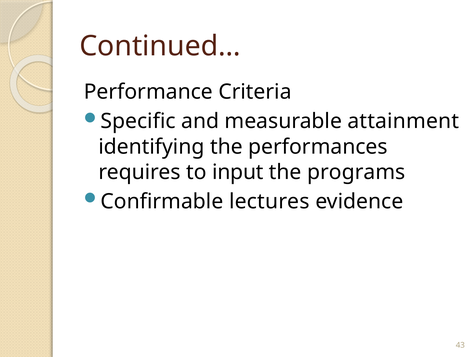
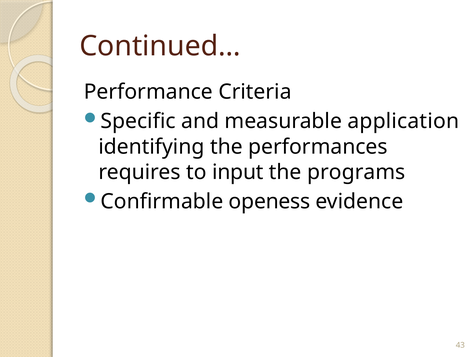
attainment: attainment -> application (403, 121)
lectures: lectures -> openess (270, 201)
